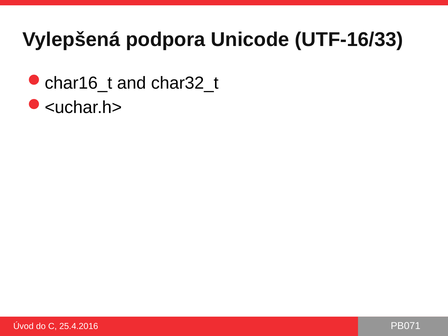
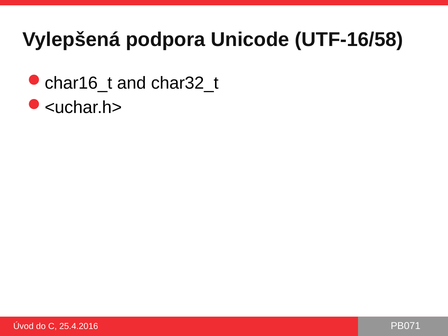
UTF-16/33: UTF-16/33 -> UTF-16/58 (349, 40)
